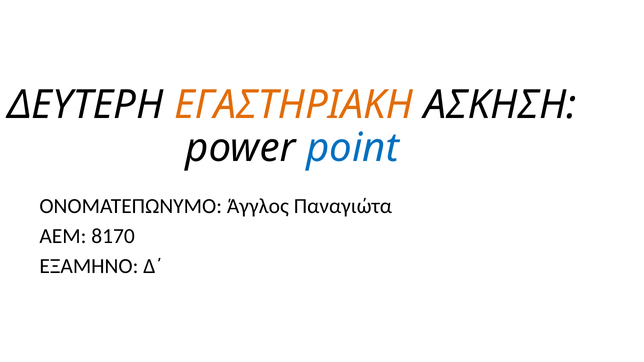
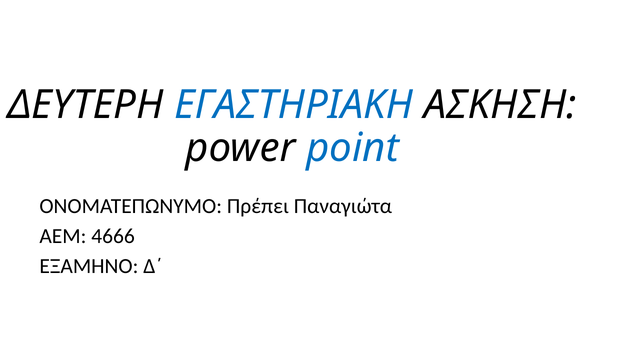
ΕΓΑΣΤΗΡΙΑΚΗ colour: orange -> blue (294, 105)
Άγγλος: Άγγλος -> Πρέπει (258, 207)
8170: 8170 -> 4666 (113, 236)
